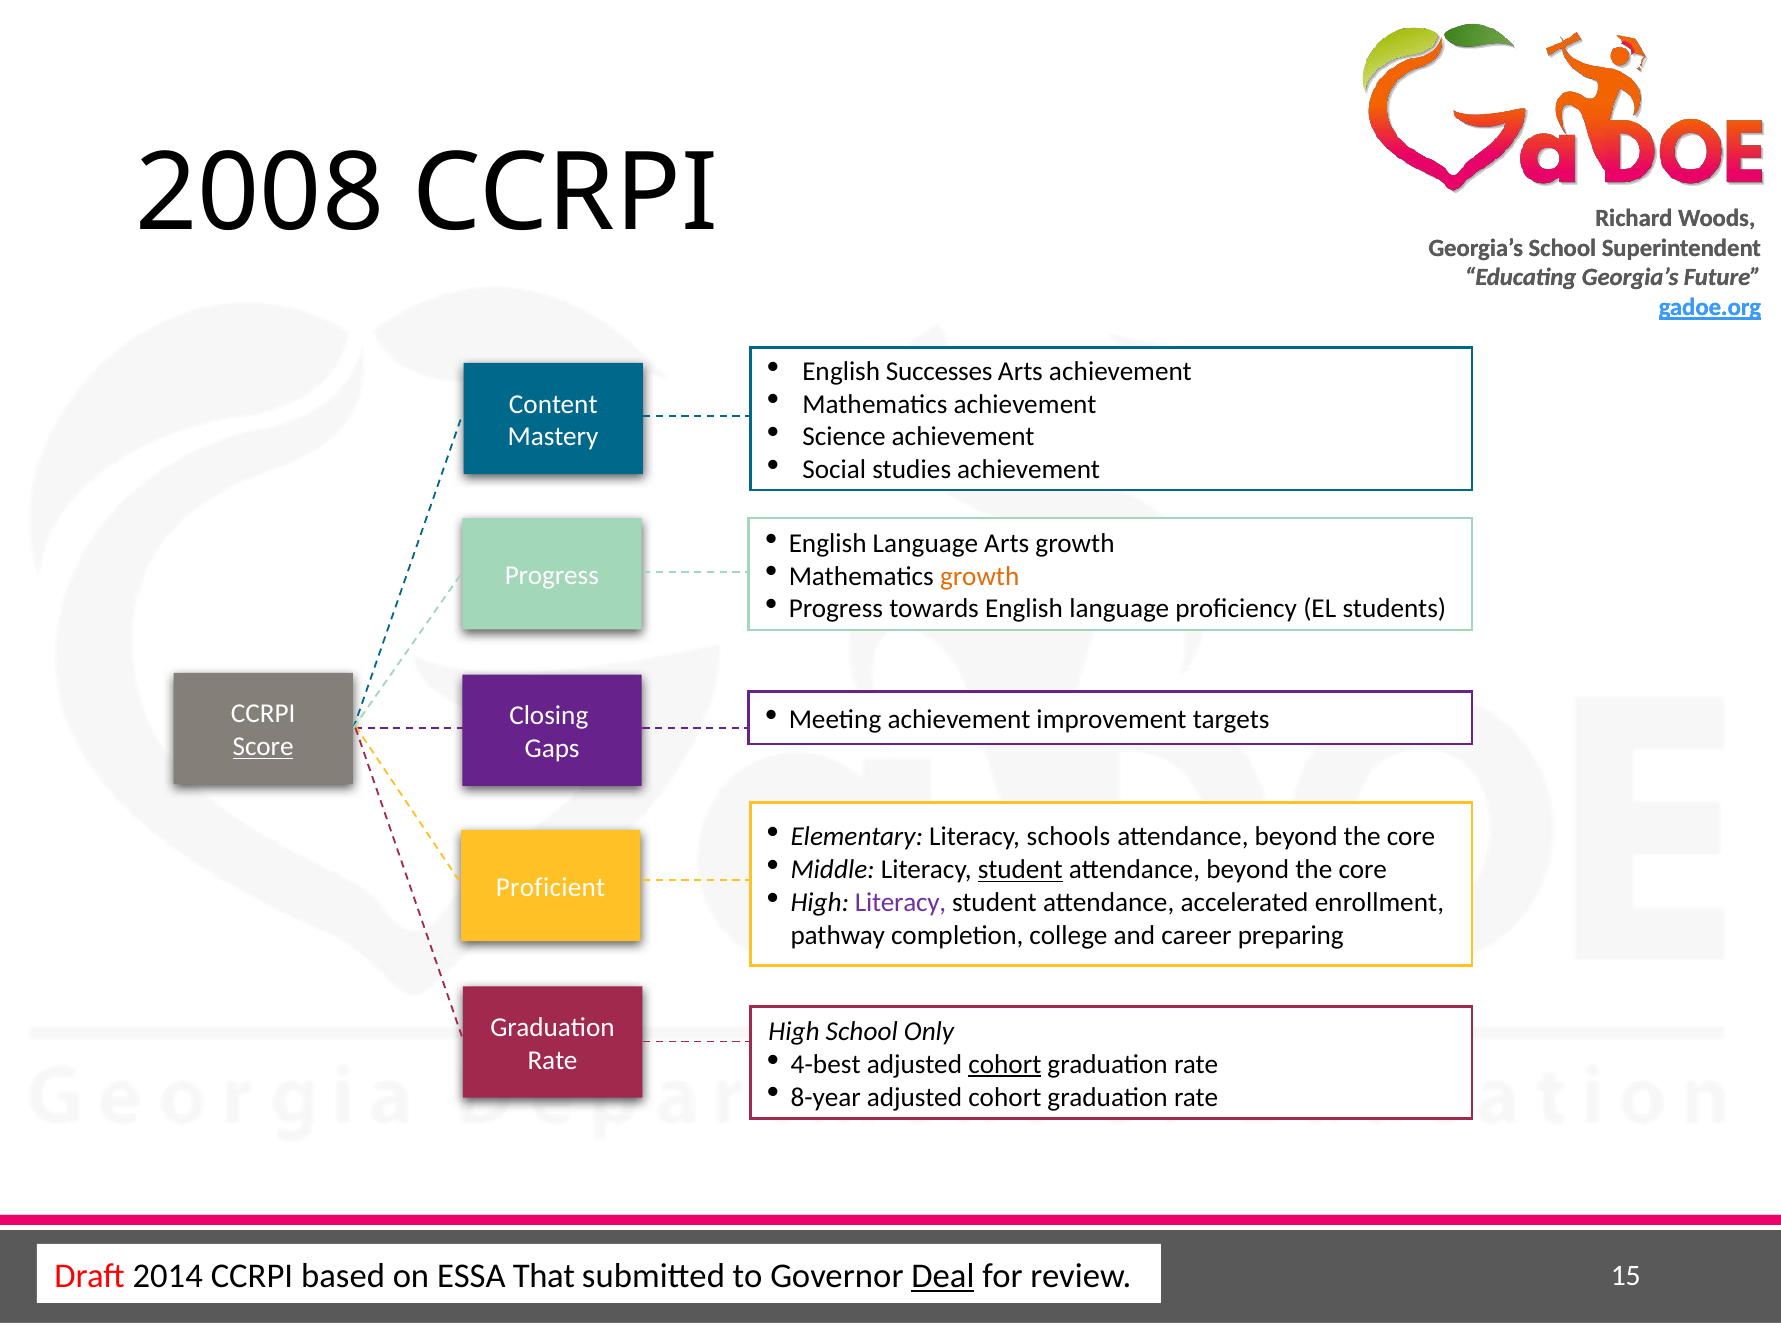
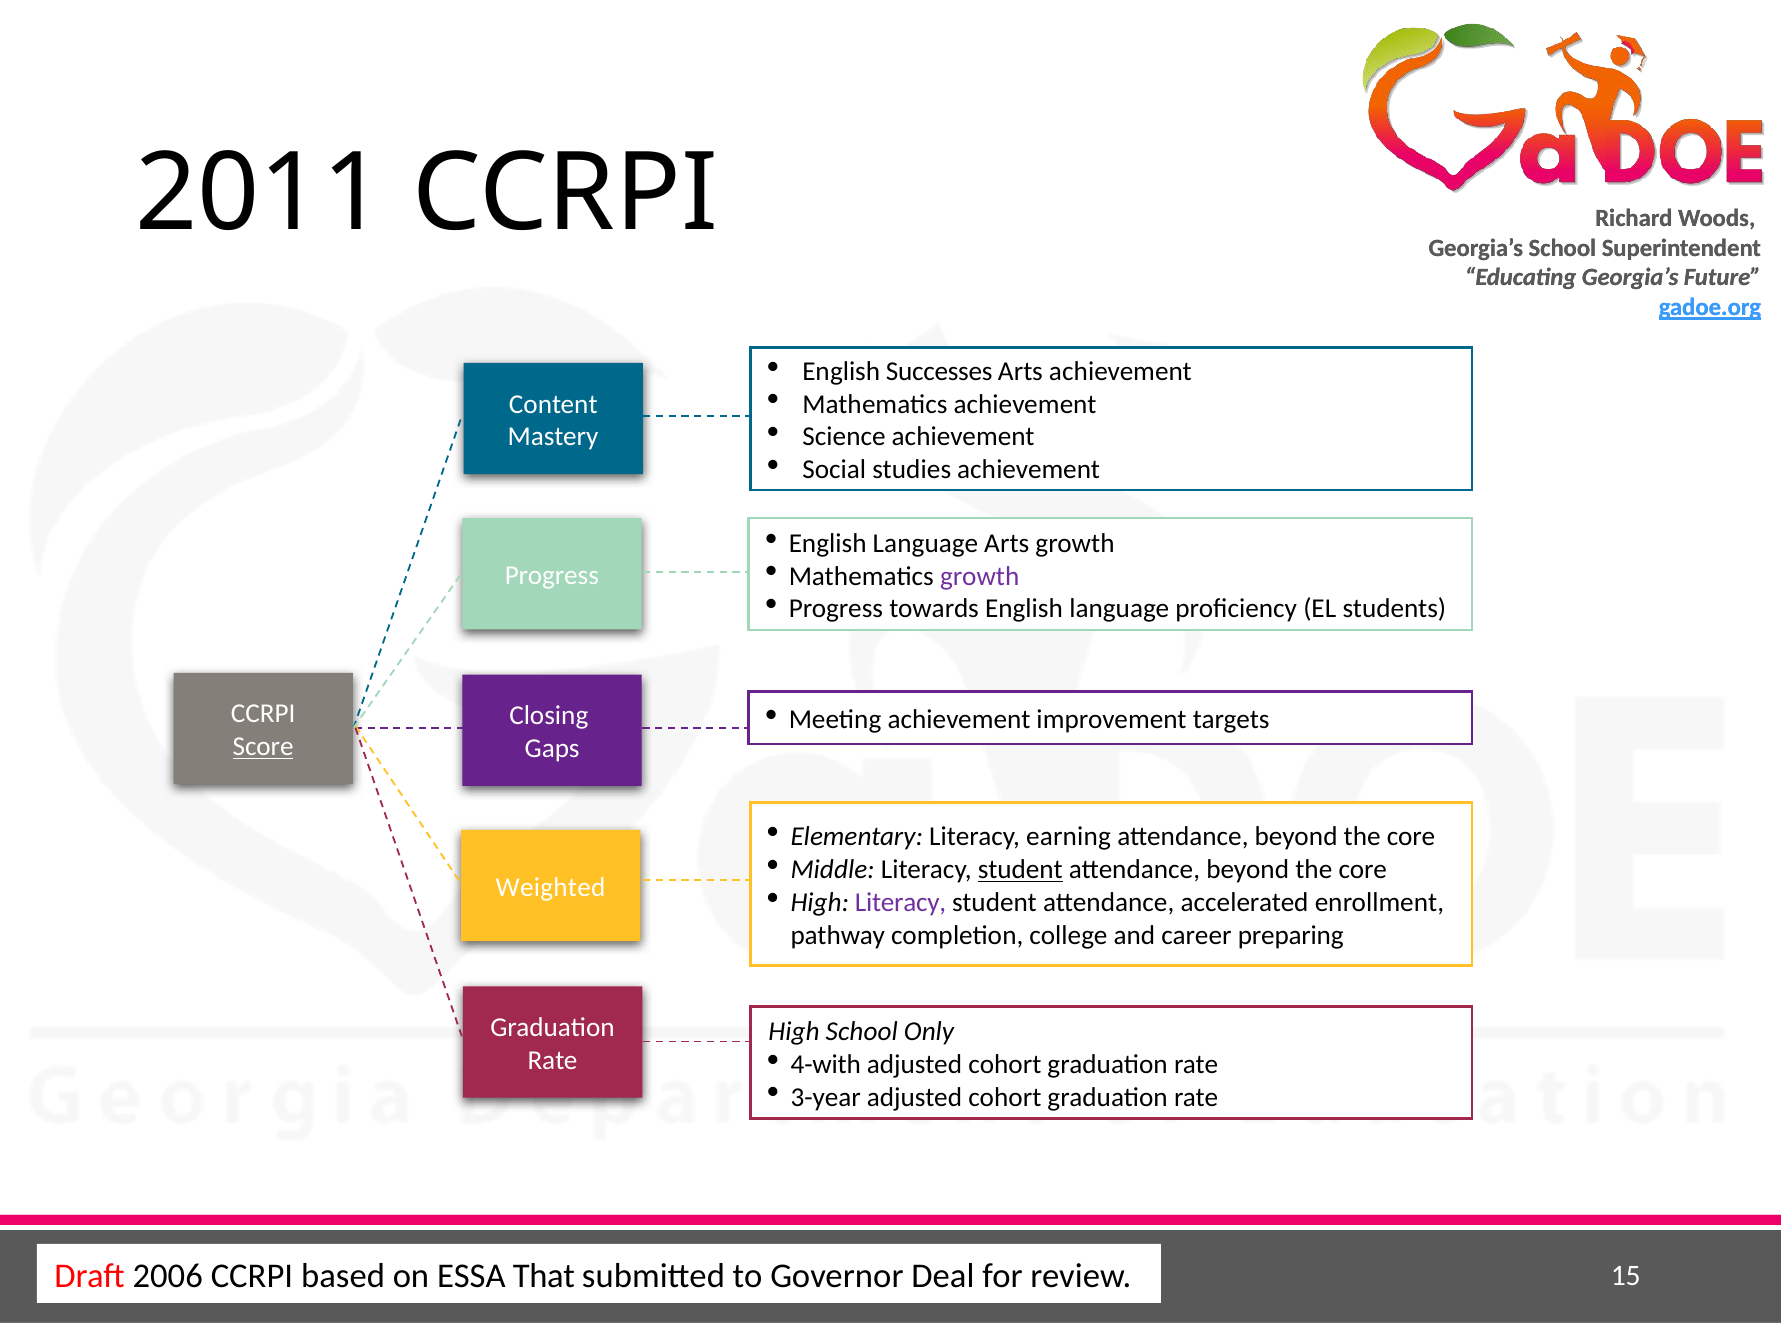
2008: 2008 -> 2011 (260, 194)
growth colour: orange -> purple (980, 576)
schools: schools -> earning (1069, 837)
Proficient: Proficient -> Weighted (551, 887)
4-best: 4-best -> 4-with (826, 1064)
cohort underline: present -> none (1005, 1064)
8-year: 8-year -> 3-year (826, 1097)
2014: 2014 -> 2006 (168, 1276)
Deal underline: present -> none (943, 1276)
